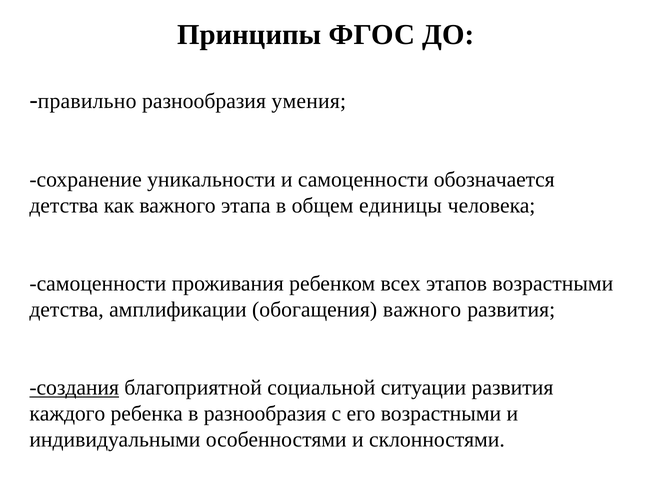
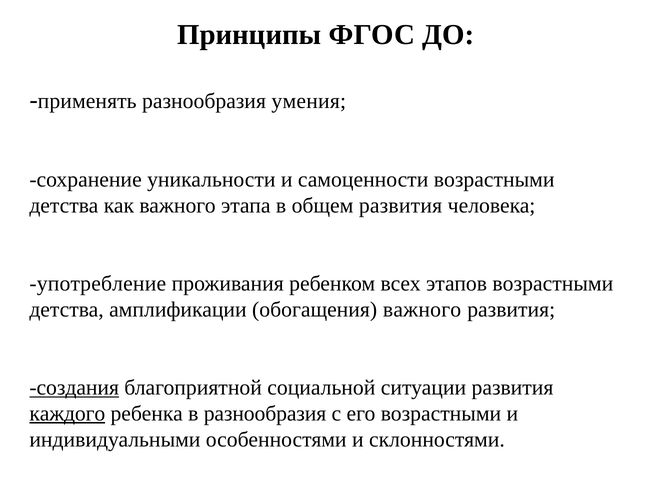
правильно: правильно -> применять (87, 101)
самоценности обозначается: обозначается -> возрастными (494, 180)
общем единицы: единицы -> развития (401, 206)
самоценности: самоценности -> употребление (98, 284)
каждого underline: none -> present (67, 414)
